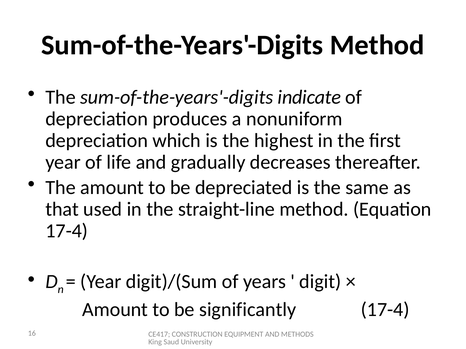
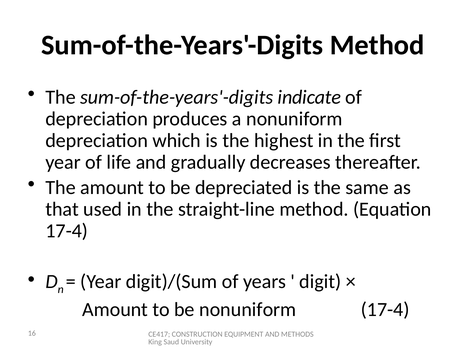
be significantly: significantly -> nonuniform (248, 310)
